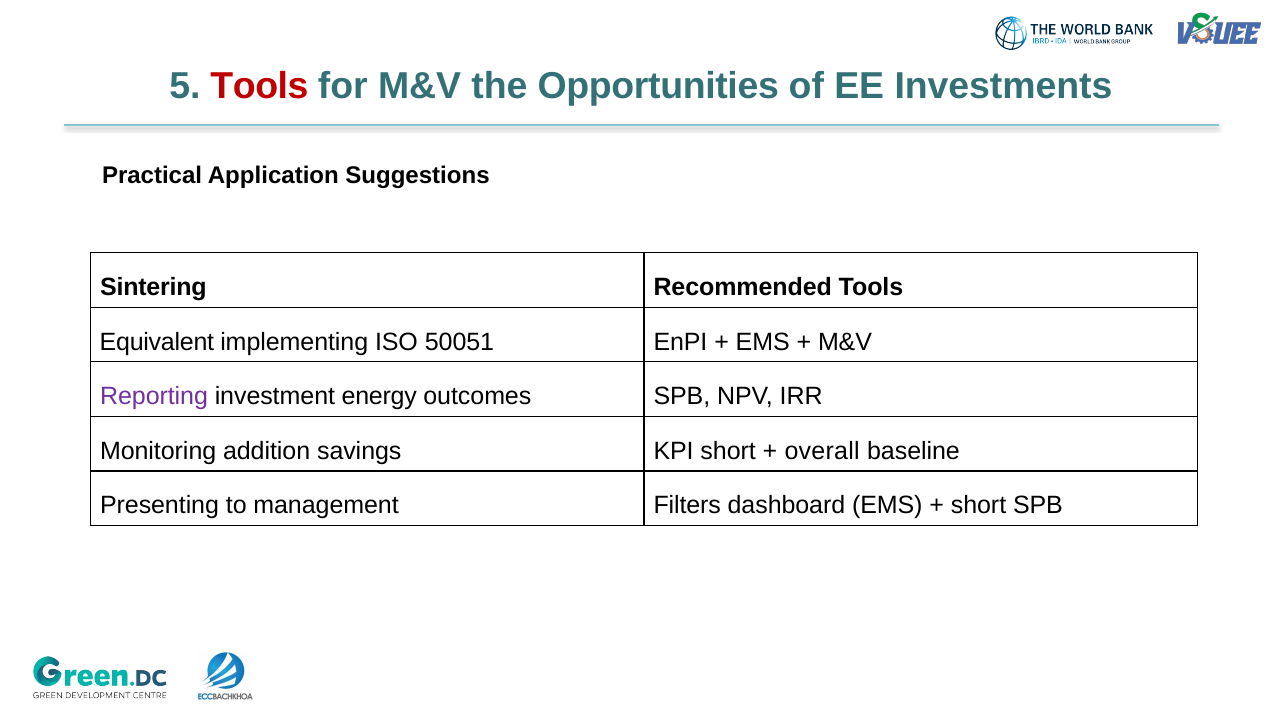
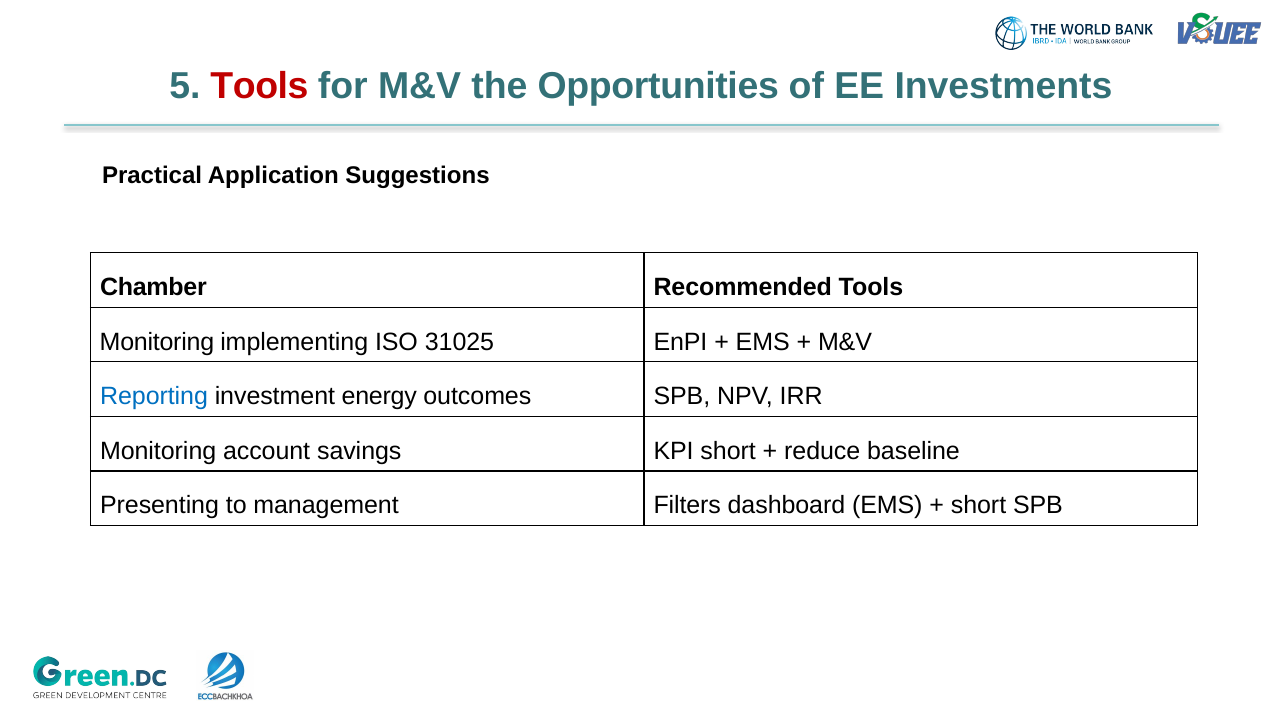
Sintering: Sintering -> Chamber (153, 287)
Equivalent: Equivalent -> Monitoring (157, 342)
50051: 50051 -> 31025 (459, 342)
Reporting colour: purple -> blue (154, 396)
addition: addition -> account (267, 451)
overall: overall -> reduce (822, 451)
